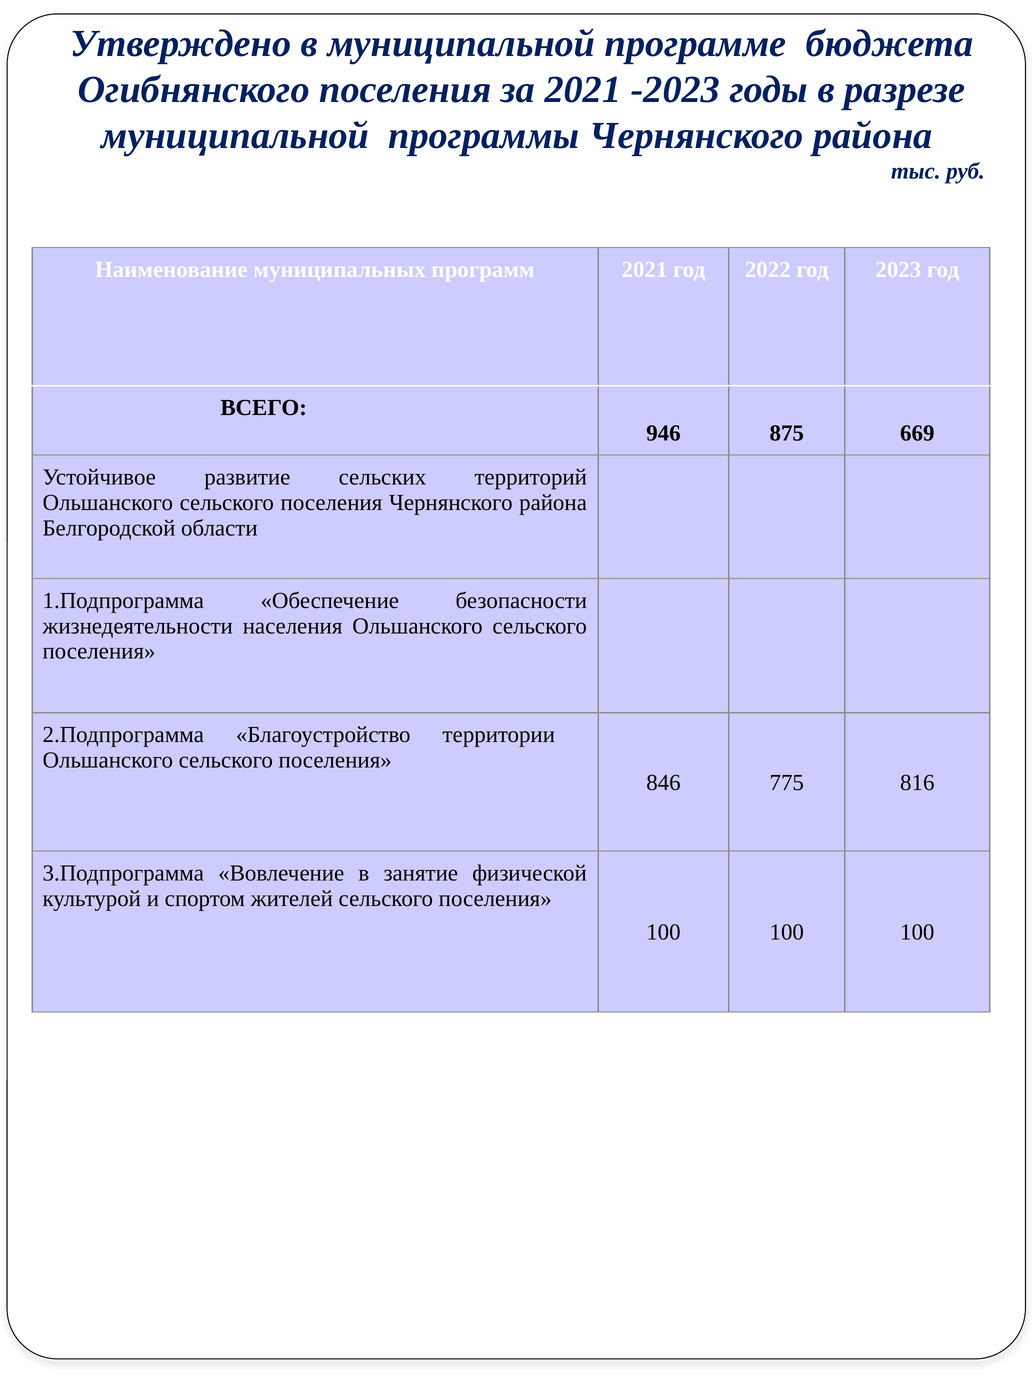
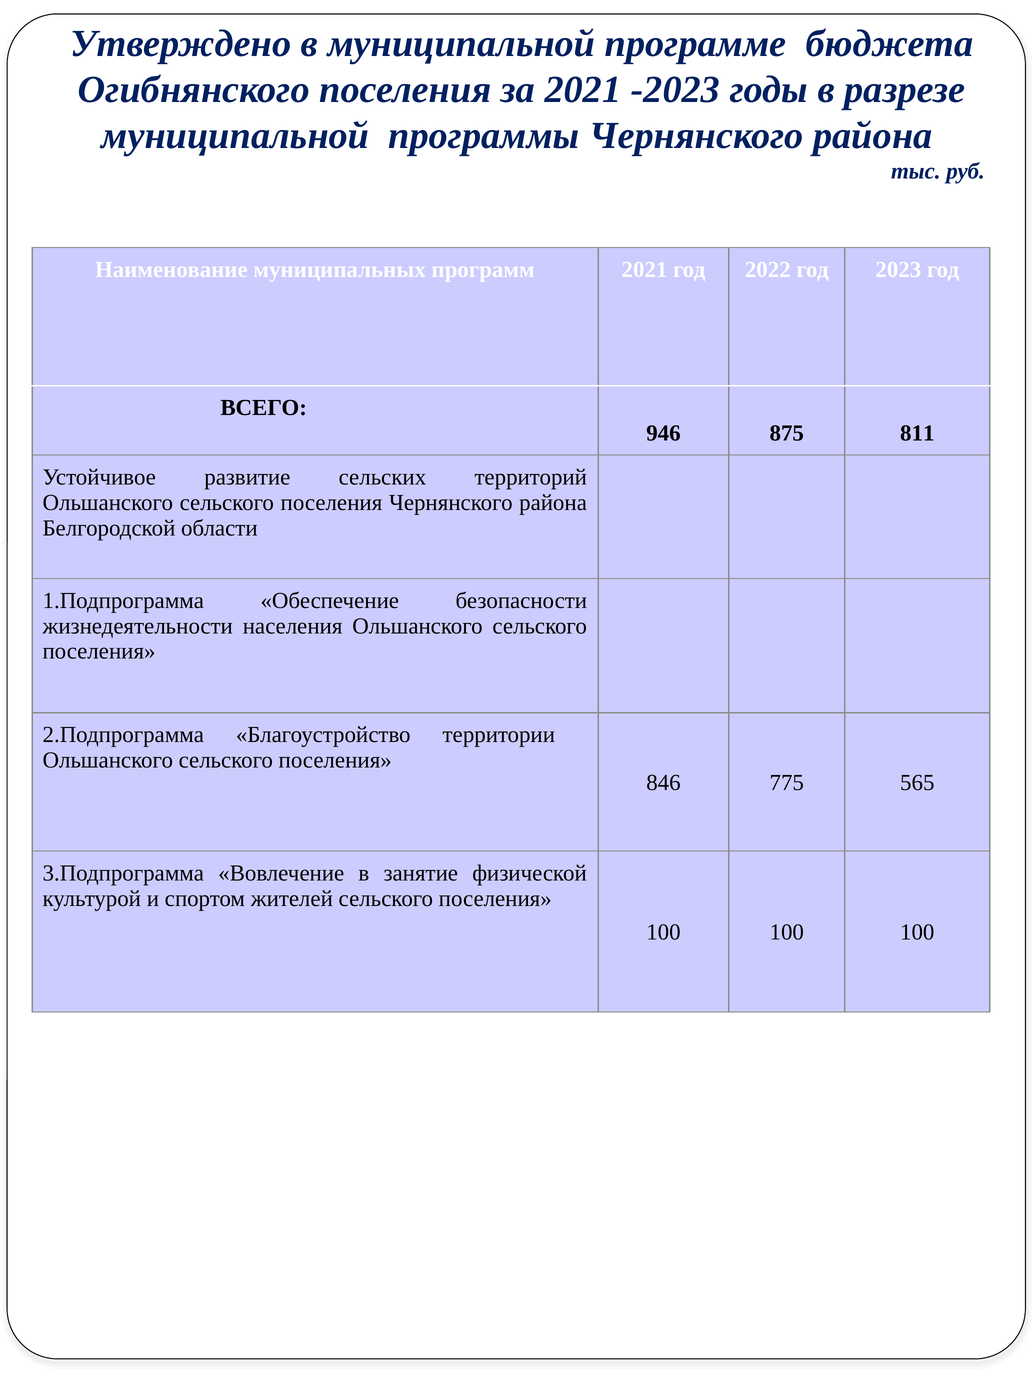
669: 669 -> 811 (917, 433)
816: 816 -> 565 (917, 782)
